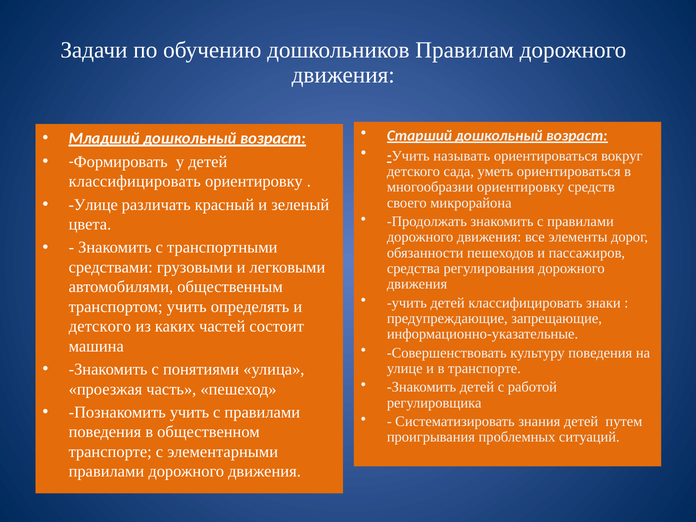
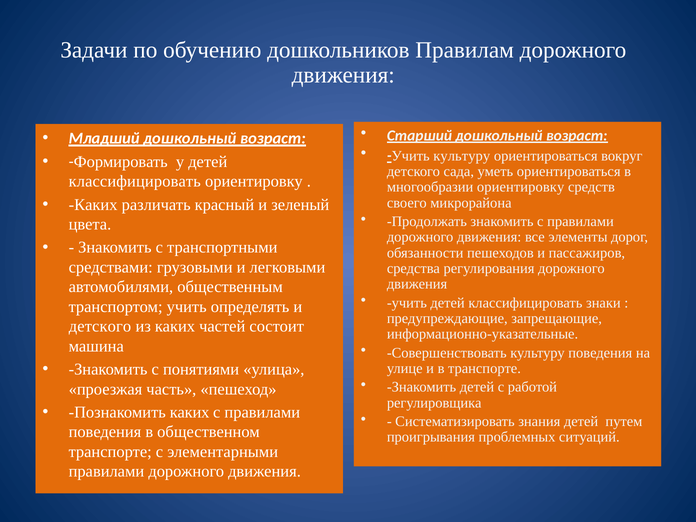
Учить называть: называть -> культуру (462, 156)
Улице: Улице -> Каких (93, 205)
Познакомить учить: учить -> каких (190, 412)
